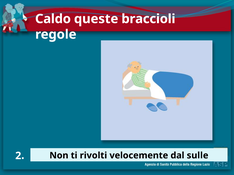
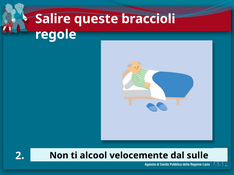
Caldo: Caldo -> Salire (53, 19)
rivolti: rivolti -> alcool (93, 156)
